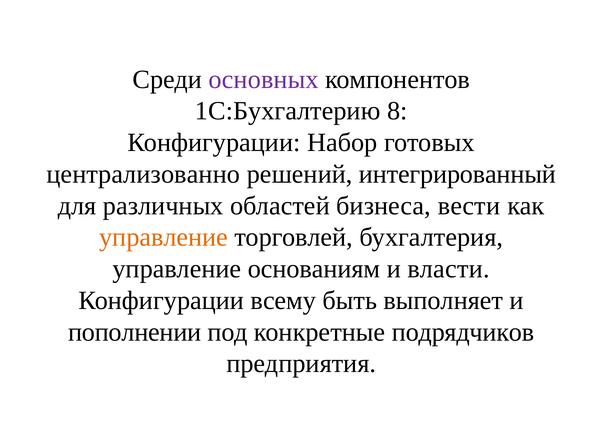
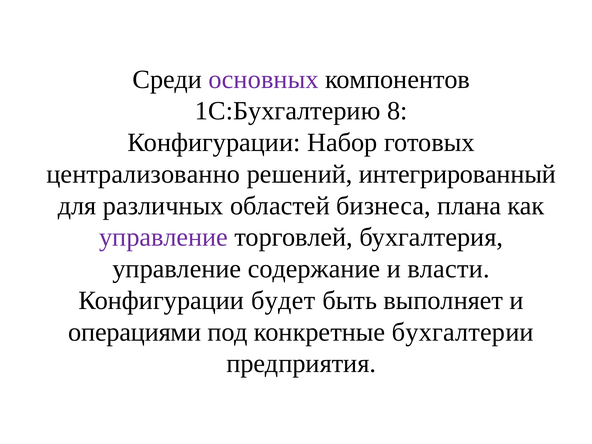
вести: вести -> плана (469, 206)
управление colour: orange -> purple (164, 237)
основаниям: основаниям -> содержание (314, 269)
всему: всему -> будет (283, 300)
пополнении: пополнении -> операциями (135, 332)
подрядчиков: подрядчиков -> бухгалтерии (463, 332)
